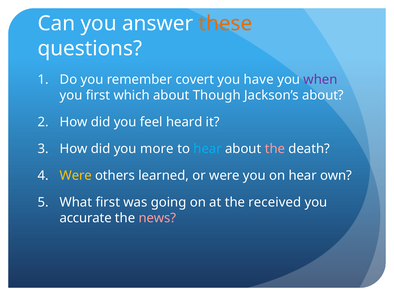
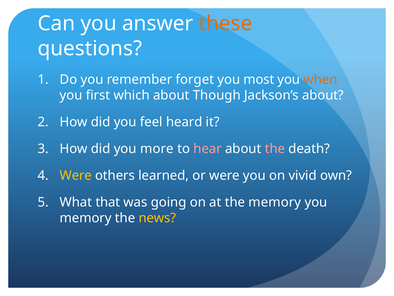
covert: covert -> forget (195, 79)
have: have -> most (259, 79)
when colour: purple -> orange (320, 79)
hear colour: light blue -> pink (208, 149)
on hear: hear -> vivid (303, 175)
What first: first -> that (108, 202)
the received: received -> memory (275, 202)
accurate: accurate -> memory (86, 218)
news colour: pink -> yellow (157, 218)
